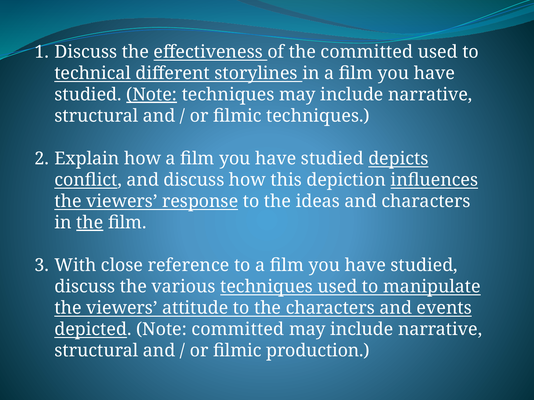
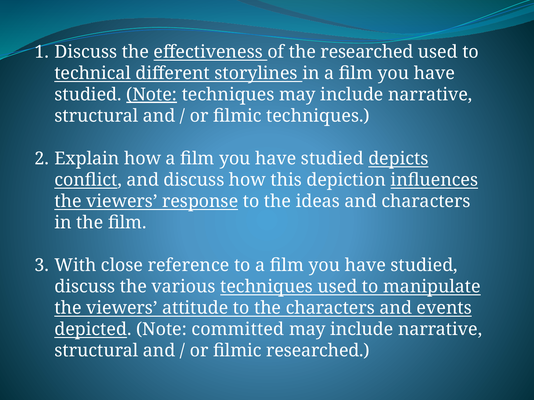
the committed: committed -> researched (367, 52)
the underline: present -> none (90, 223)
filmic production: production -> researched (318, 351)
